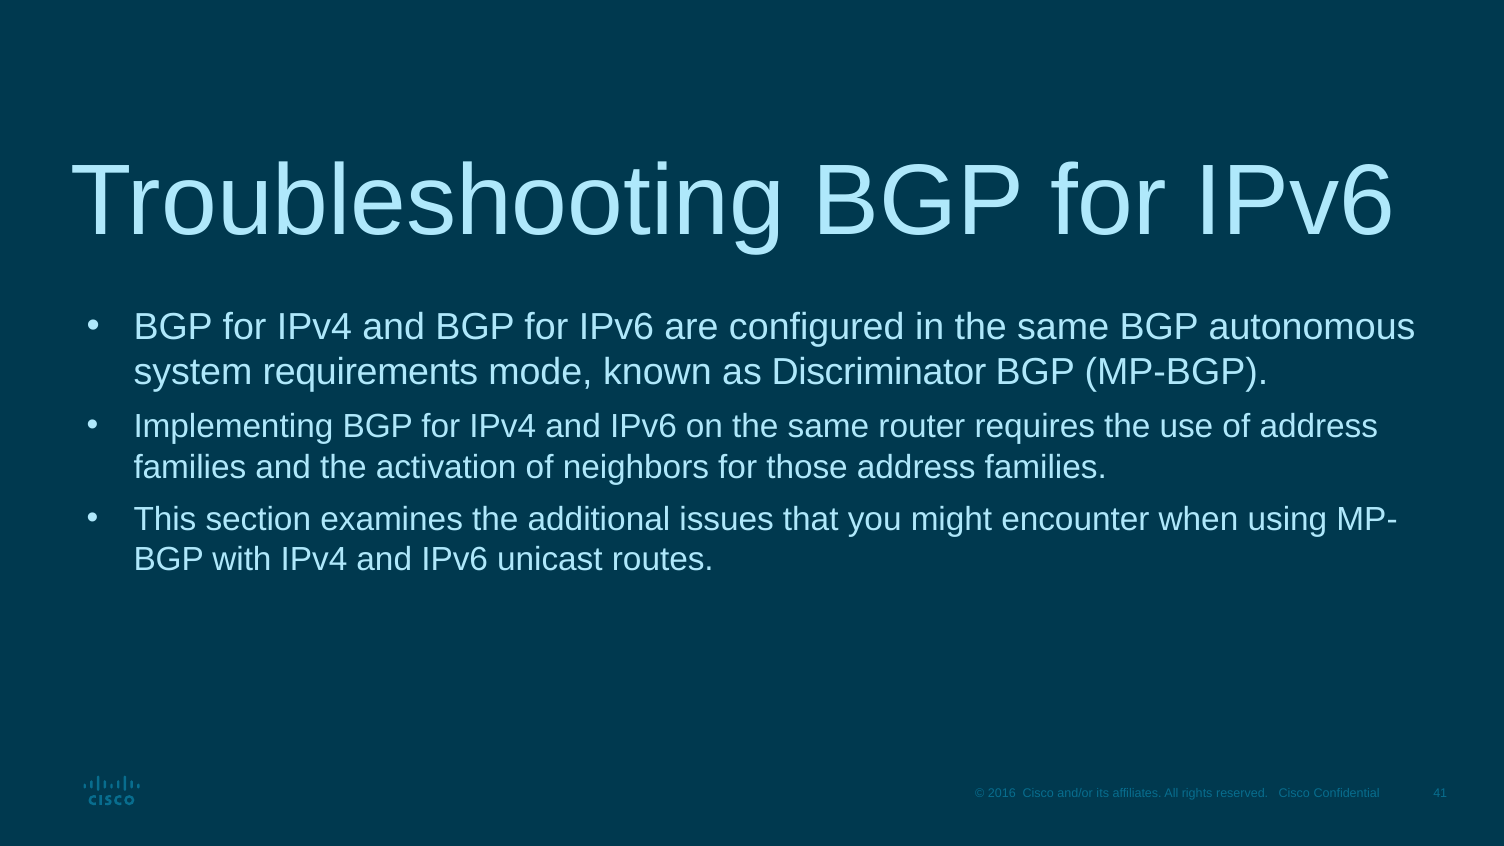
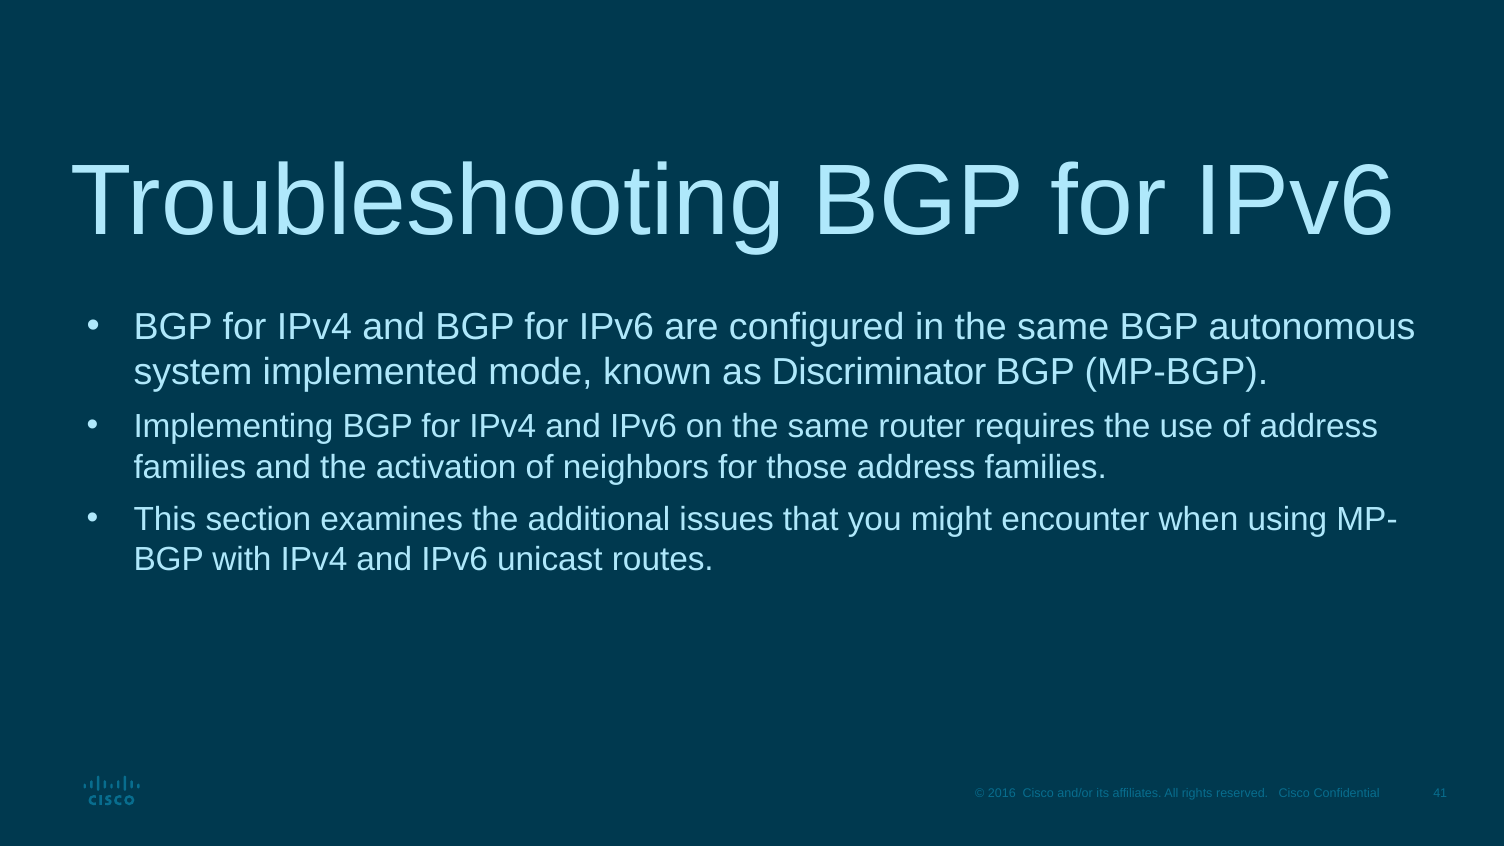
requirements: requirements -> implemented (370, 372)
